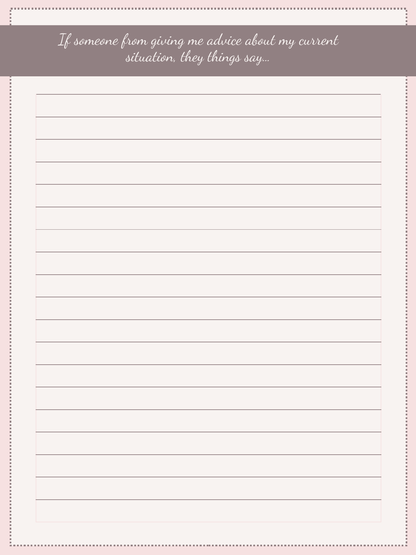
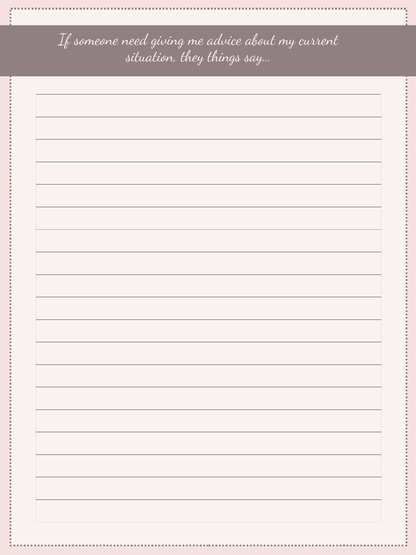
from: from -> need (135, 39)
